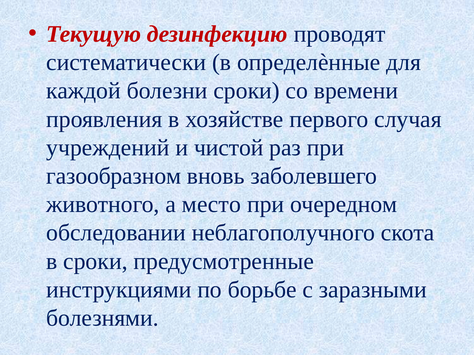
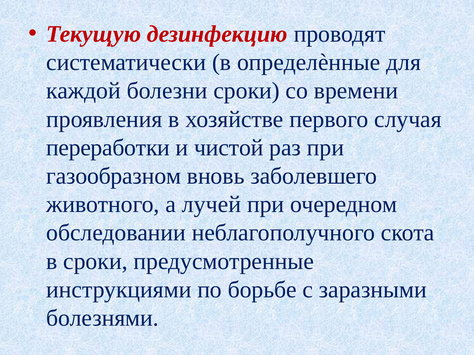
учреждений: учреждений -> переработки (108, 148)
место: место -> лучей (211, 205)
